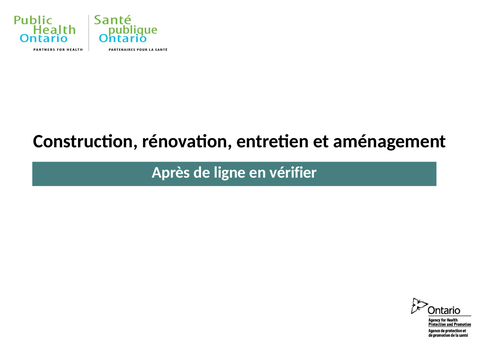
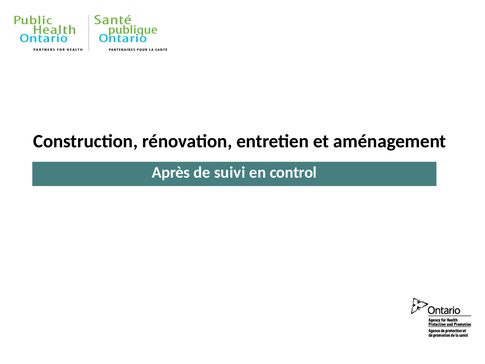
ligne: ligne -> suivi (230, 172)
vérifier: vérifier -> control (293, 172)
